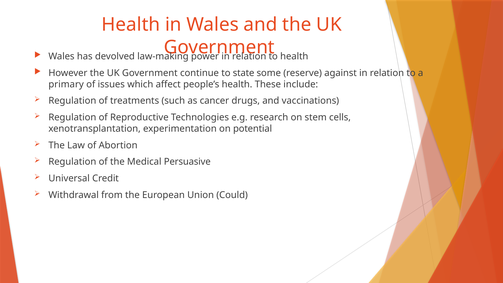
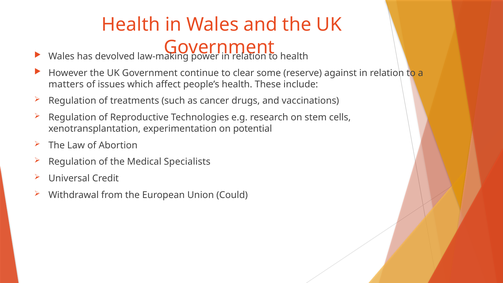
state: state -> clear (244, 73)
primary: primary -> matters (66, 84)
Persuasive: Persuasive -> Specialists (187, 162)
